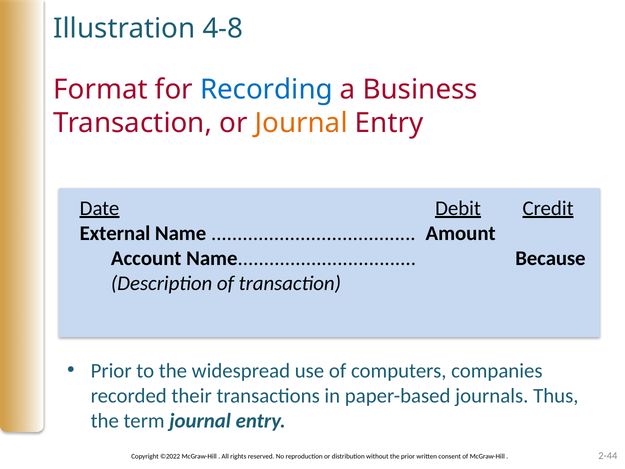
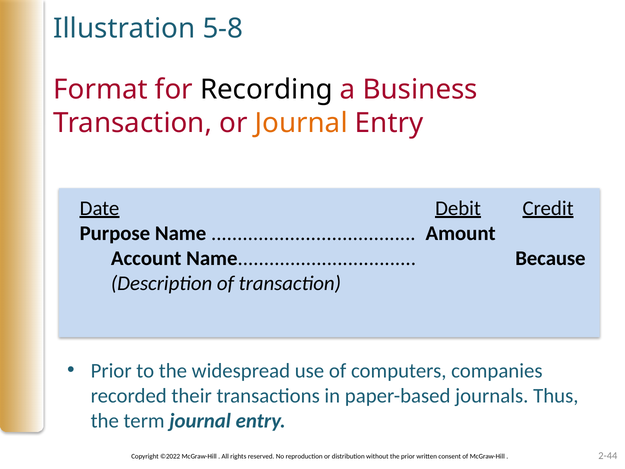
4-8: 4-8 -> 5-8 (223, 29)
Recording colour: blue -> black (266, 89)
External: External -> Purpose (115, 233)
